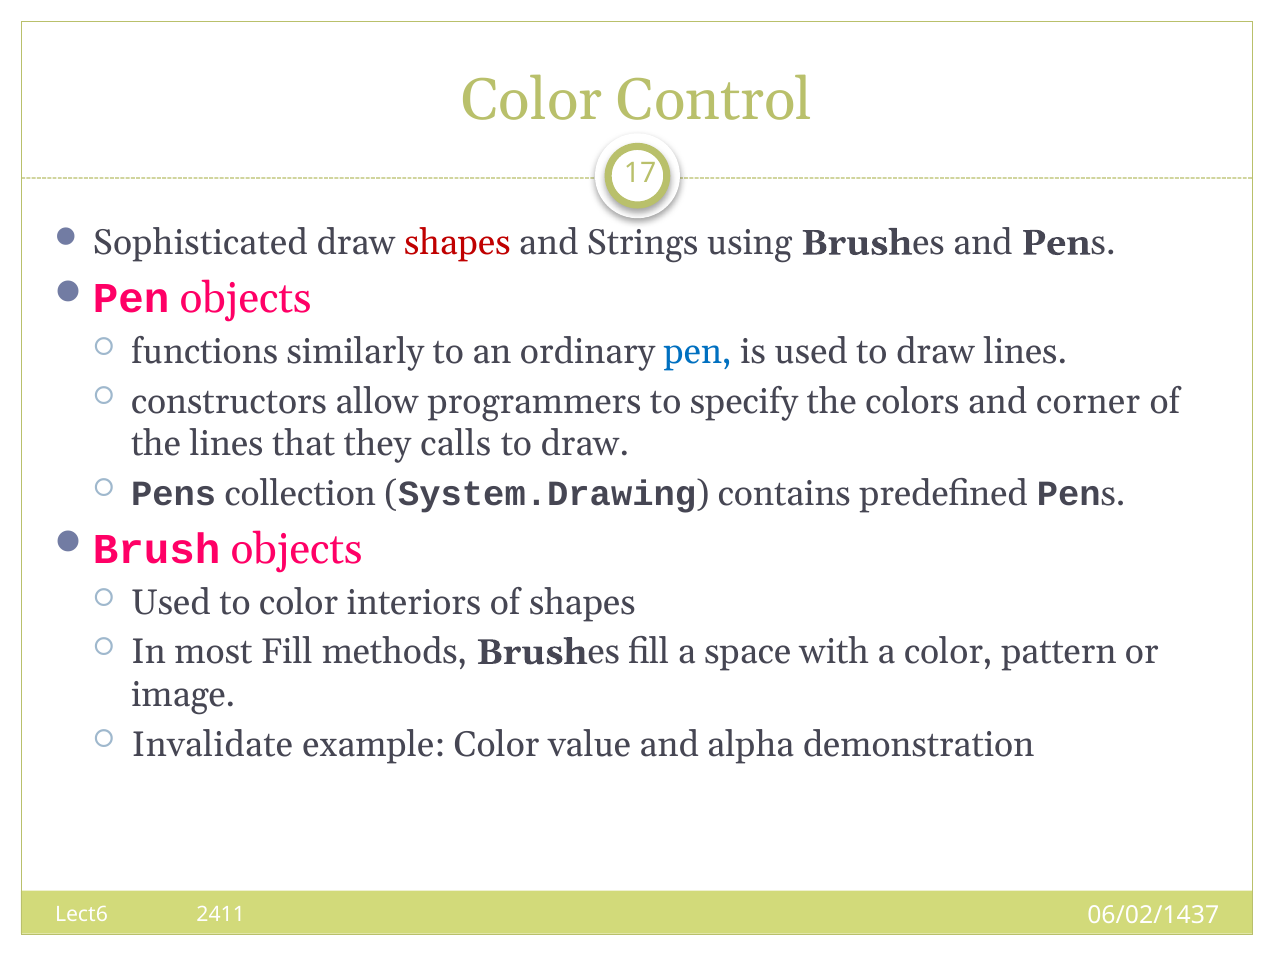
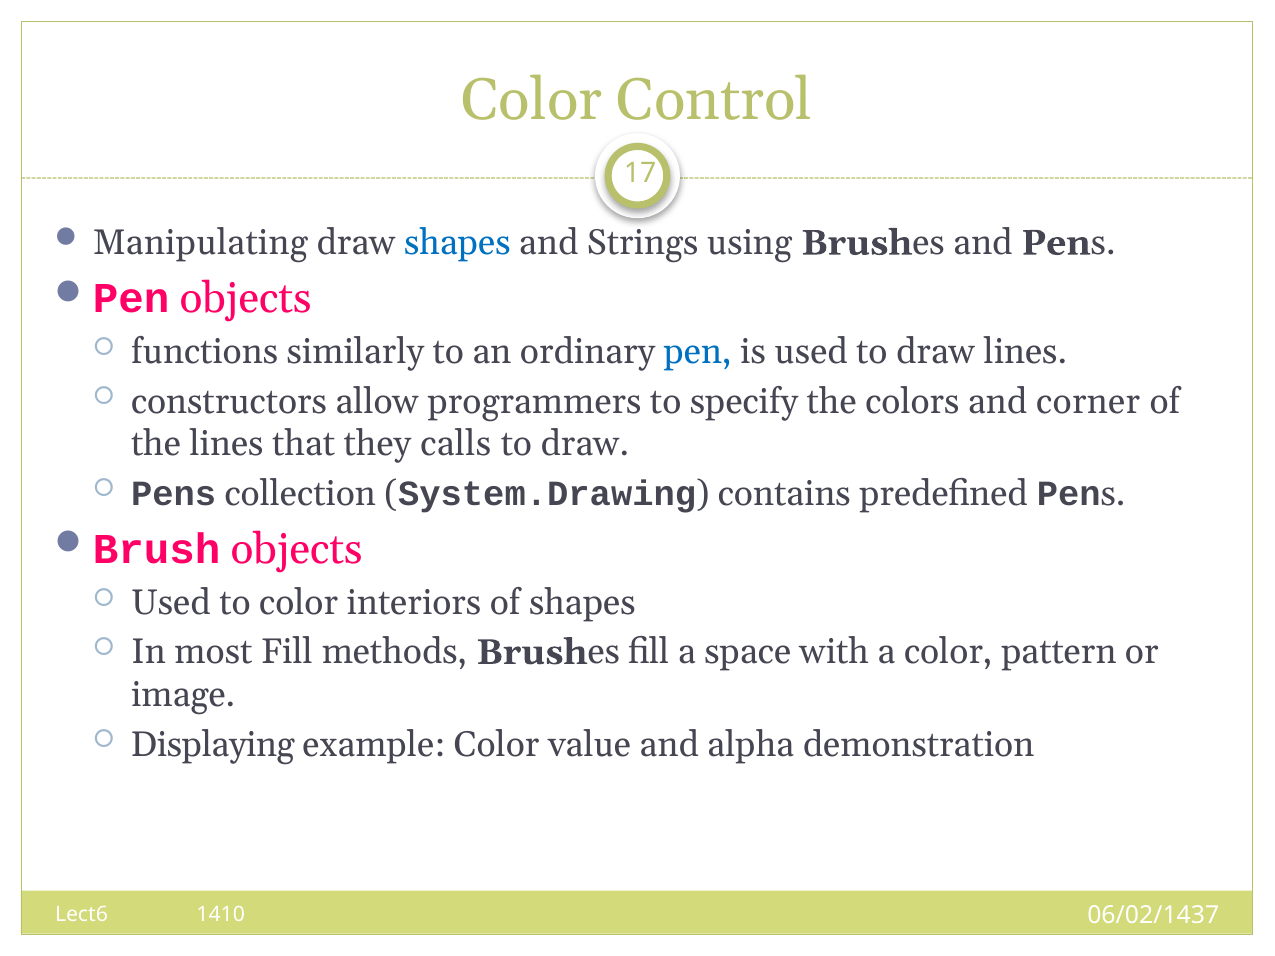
Sophisticated: Sophisticated -> Manipulating (200, 243)
shapes colour: red -> blue (457, 243)
Invalidate: Invalidate -> Displaying (213, 745)
2411: 2411 -> 1410 (221, 914)
